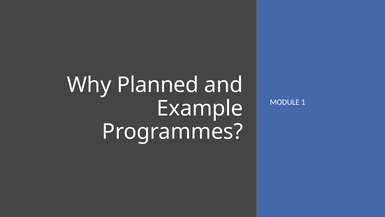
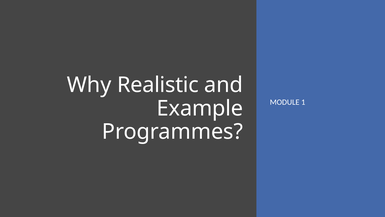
Planned: Planned -> Realistic (158, 85)
